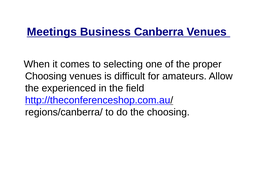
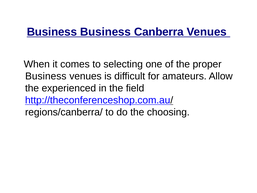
Meetings: Meetings -> Business (52, 32)
Choosing: Choosing -> Business (46, 76)
